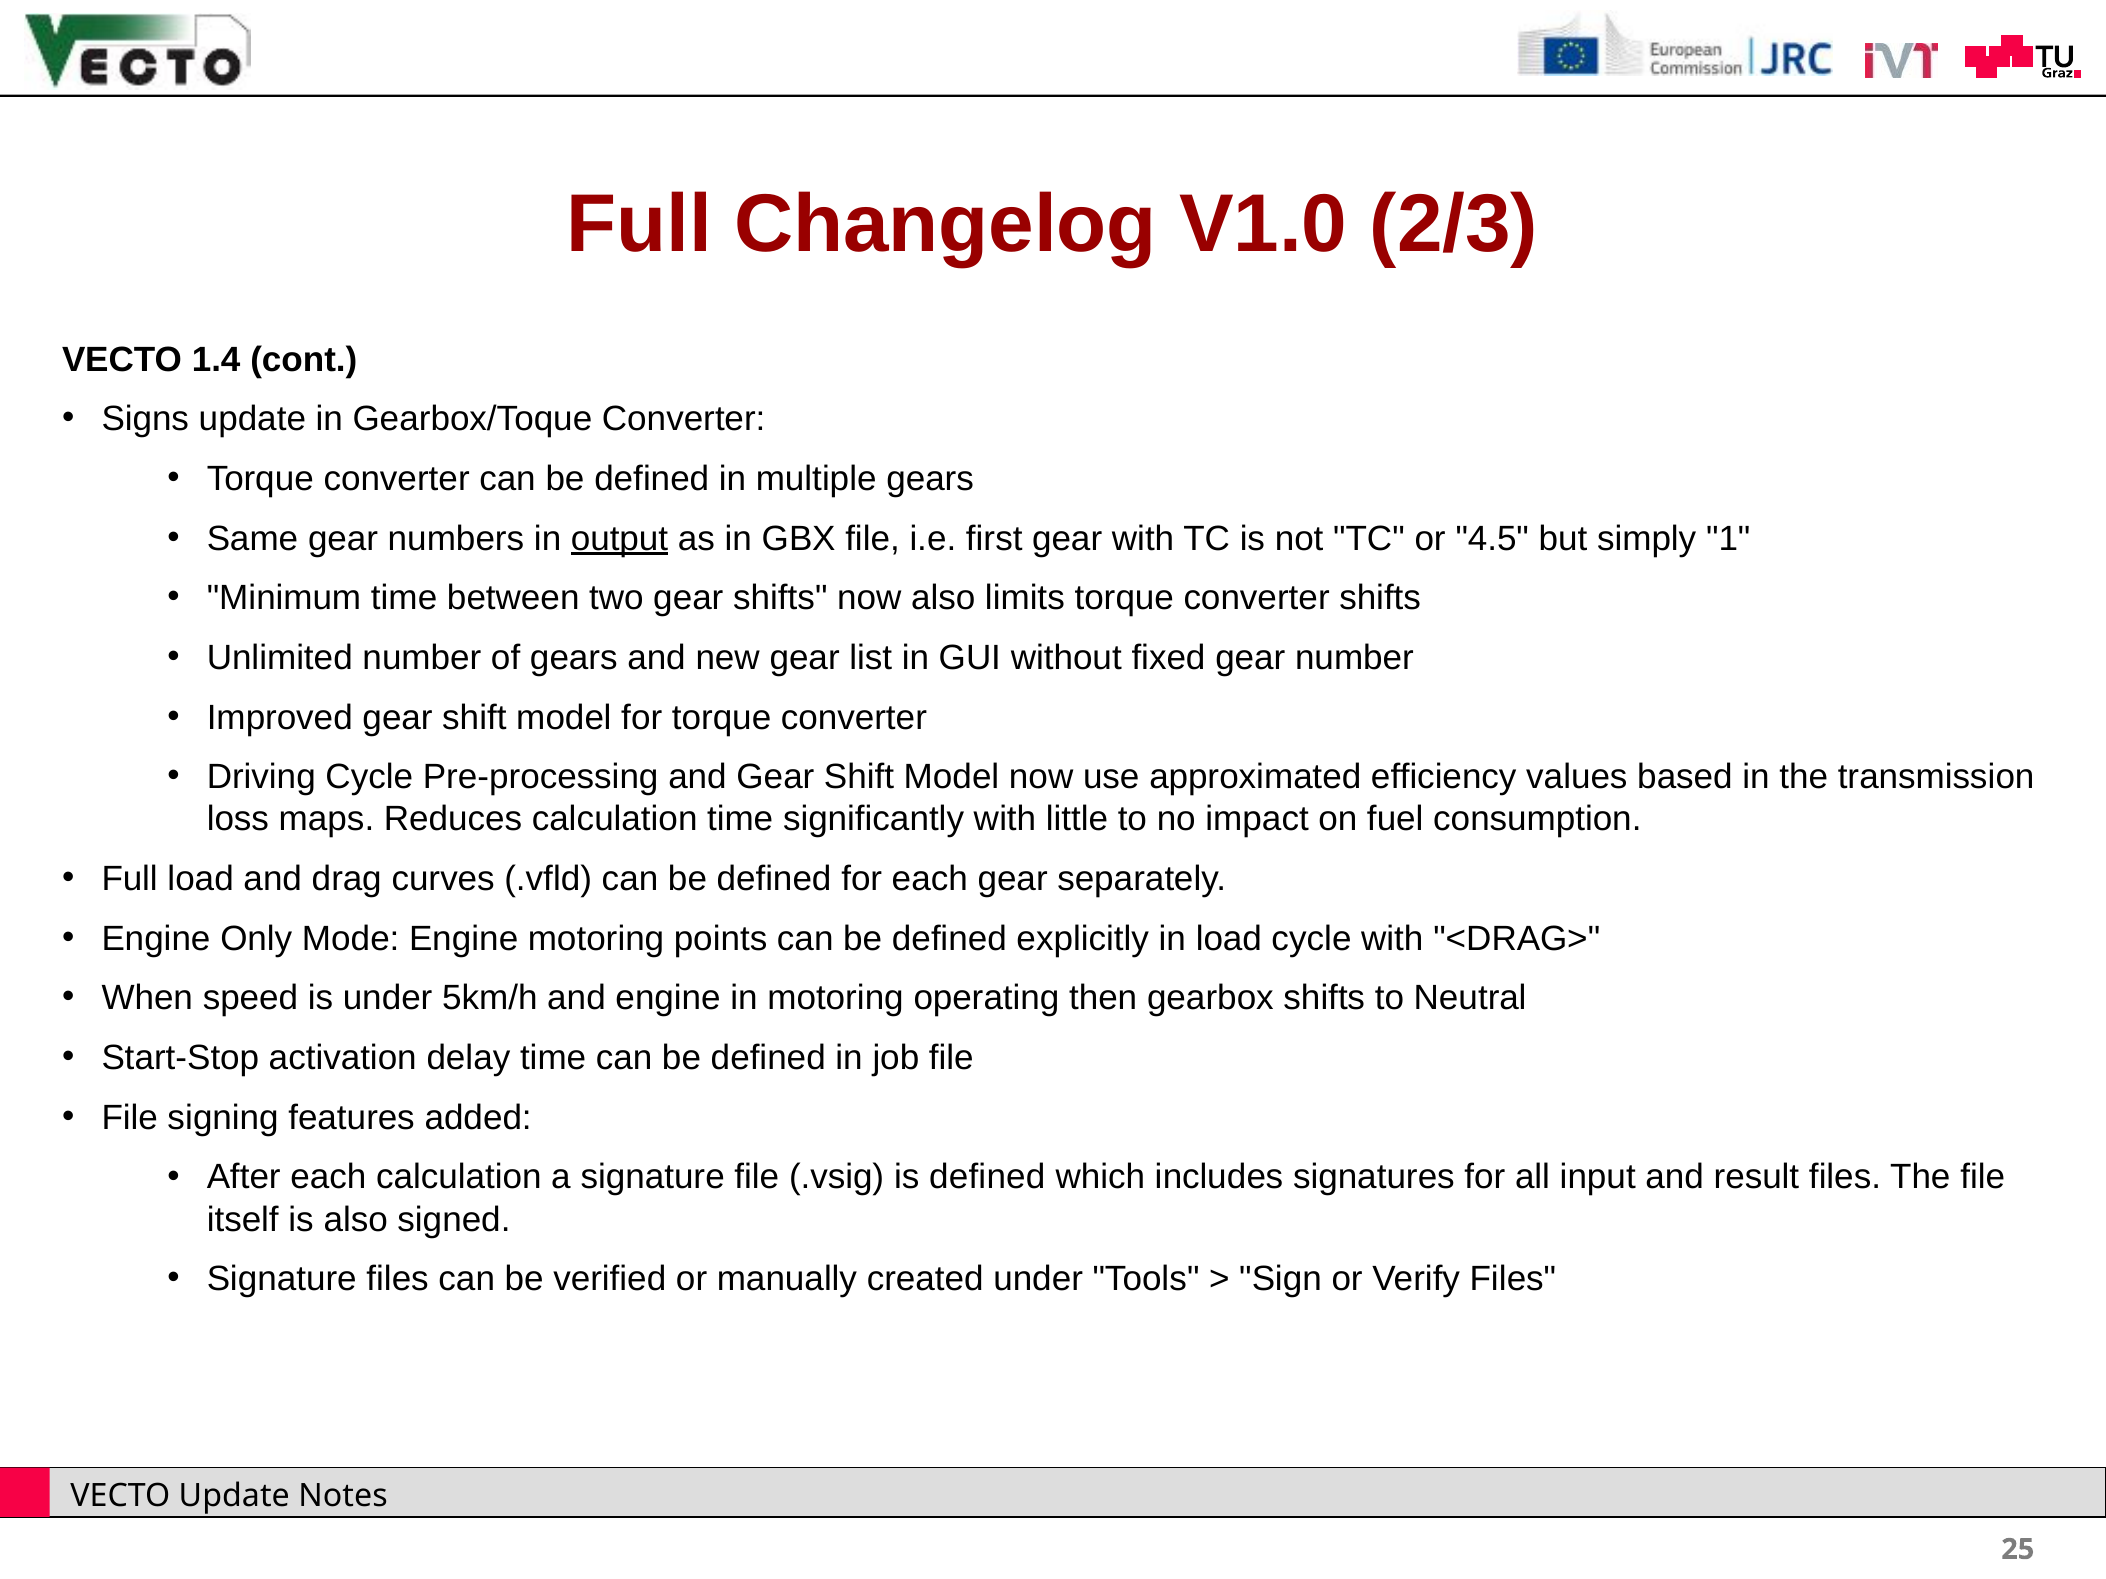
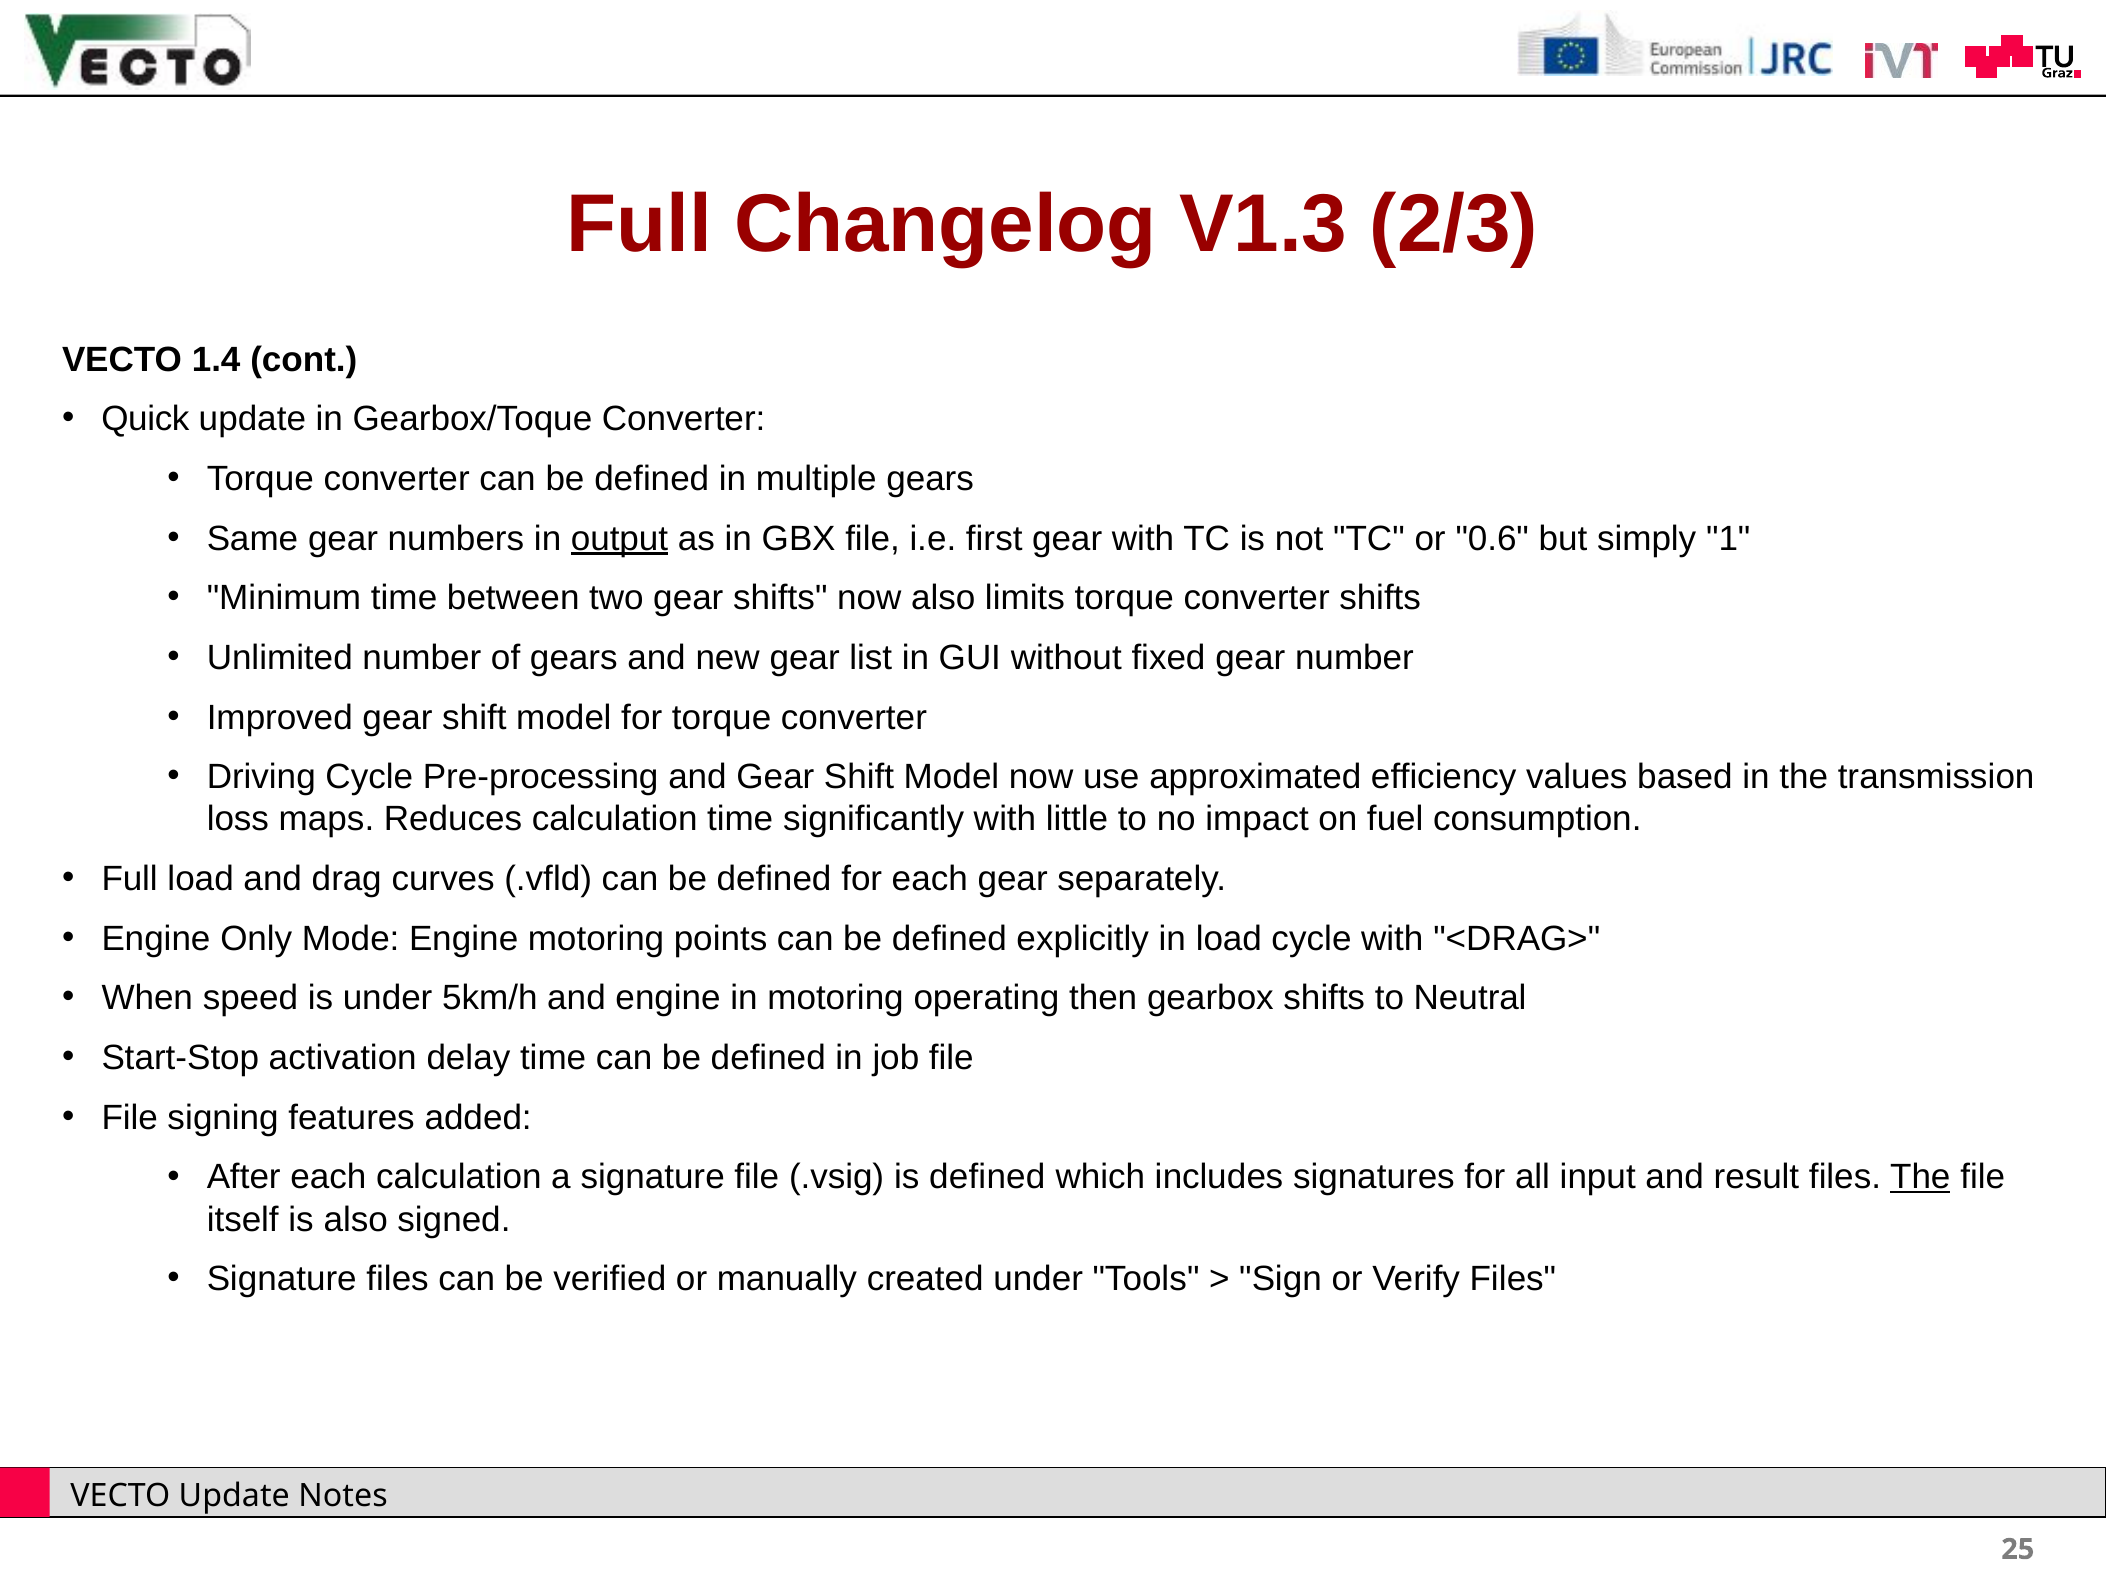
V1.0: V1.0 -> V1.3 (1263, 225)
Signs: Signs -> Quick (145, 419)
4.5: 4.5 -> 0.6 (1492, 539)
The underline: none -> present (1920, 1178)
